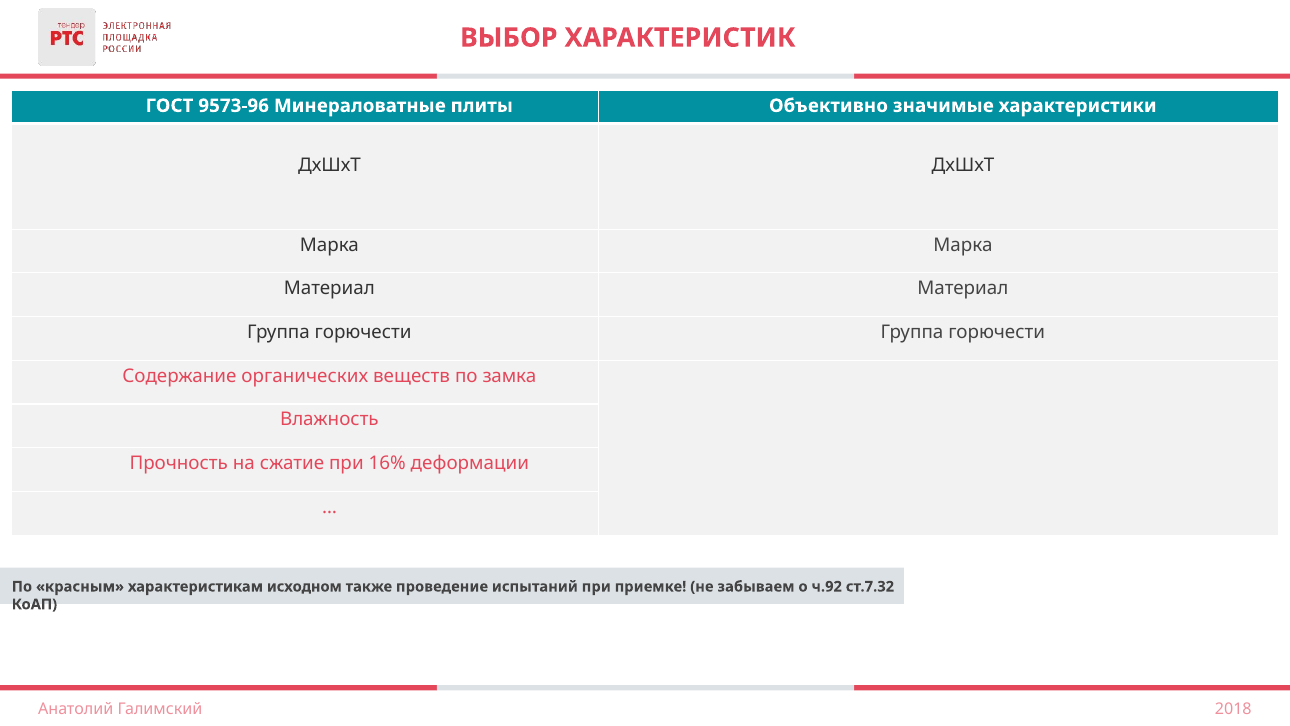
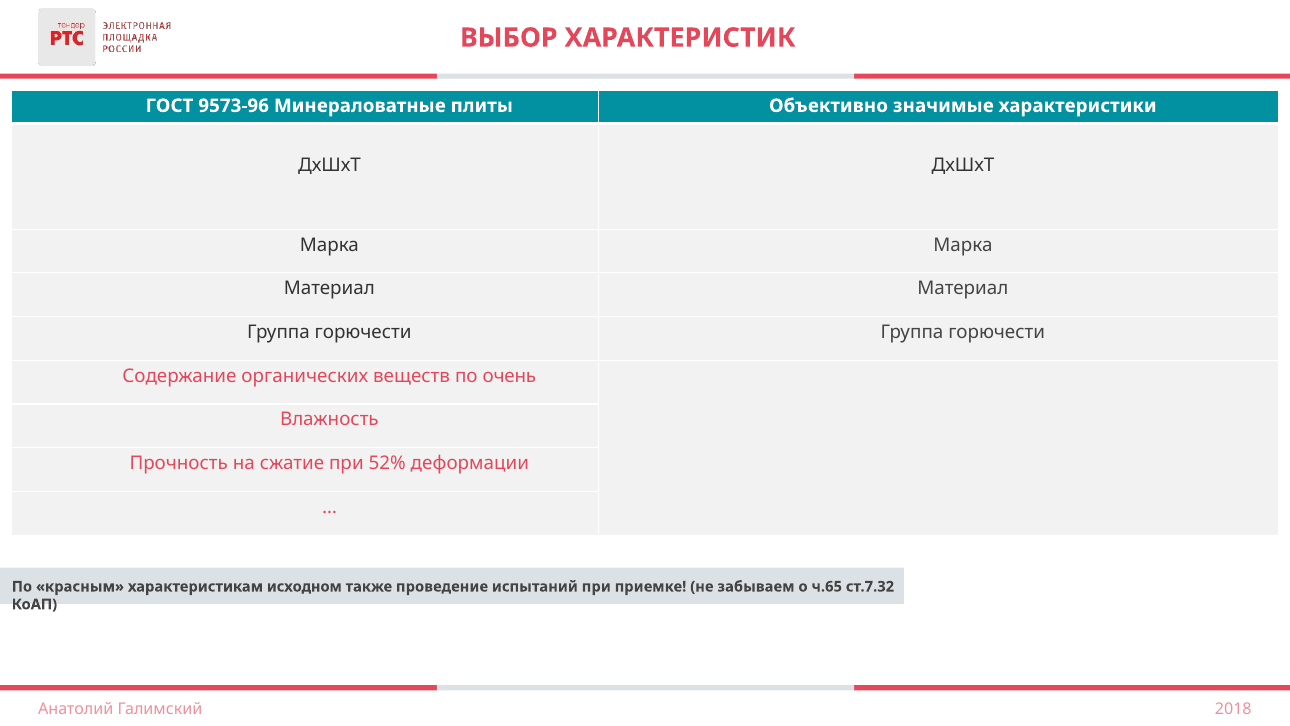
замка: замка -> очень (509, 376)
16%: 16% -> 52% (387, 463)
ч.92: ч.92 -> ч.65 (827, 586)
